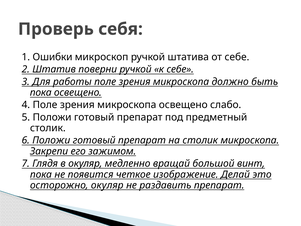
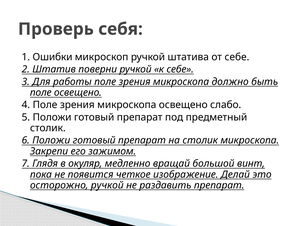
пока: пока -> поле (41, 92)
осторожно окуляр: окуляр -> ручкой (107, 185)
